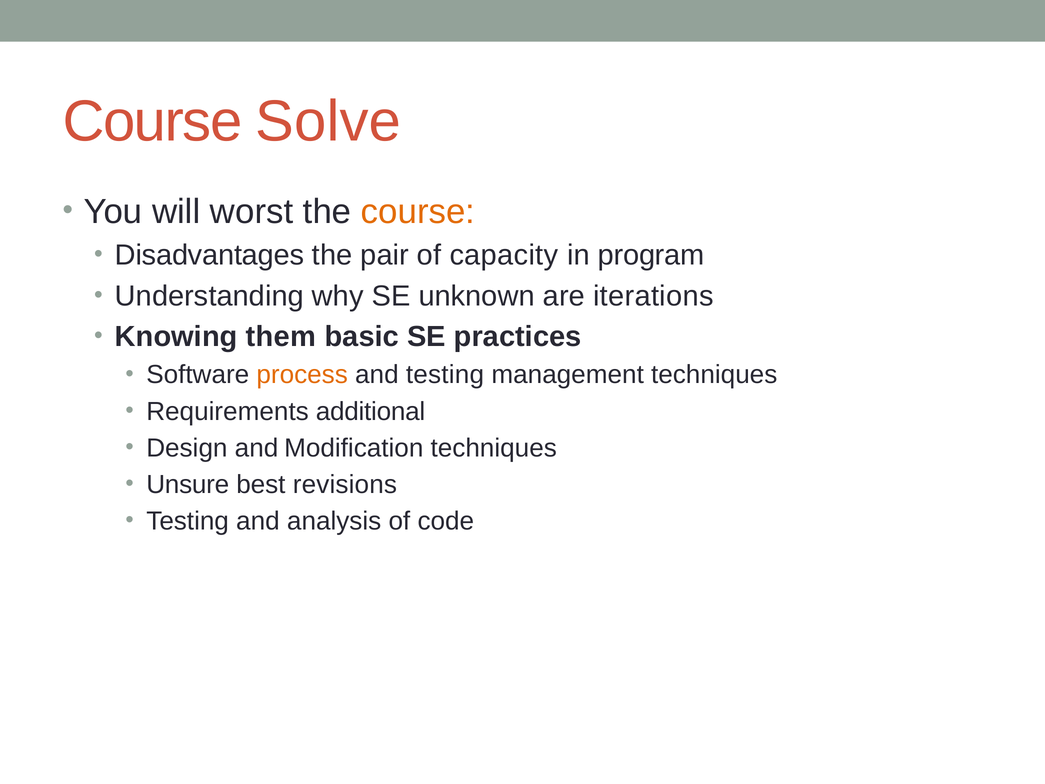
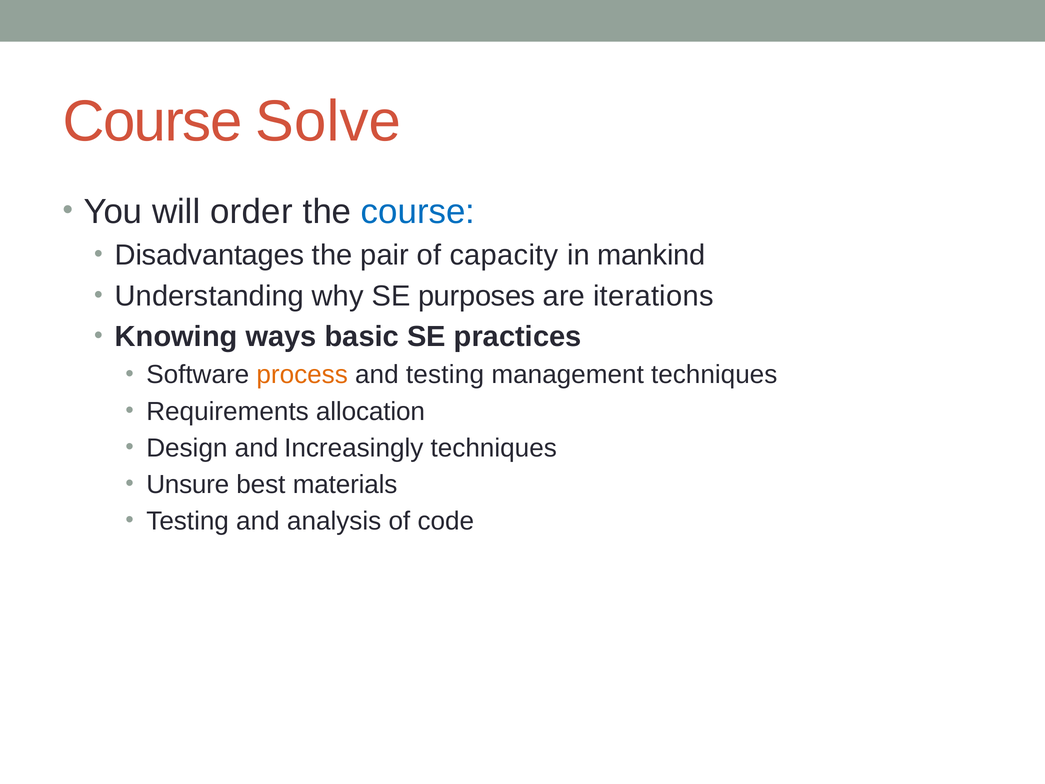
worst: worst -> order (251, 211)
course colour: orange -> blue (418, 211)
program: program -> mankind (651, 255)
unknown: unknown -> purposes (477, 296)
them: them -> ways (281, 337)
additional: additional -> allocation (370, 411)
Modification: Modification -> Increasingly (354, 448)
revisions: revisions -> materials (345, 484)
